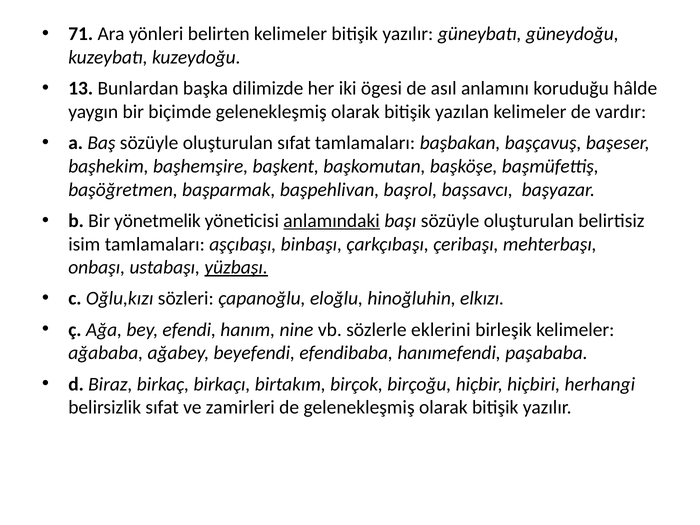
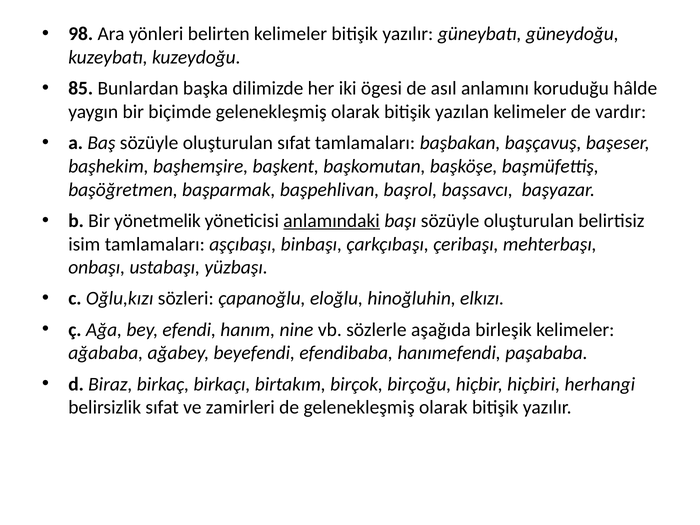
71: 71 -> 98 (81, 34)
13: 13 -> 85 (81, 88)
yüzbaşı underline: present -> none (236, 267)
eklerini: eklerini -> aşağıda (441, 330)
